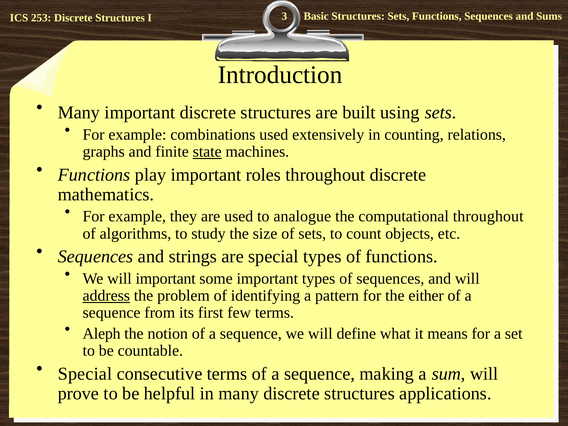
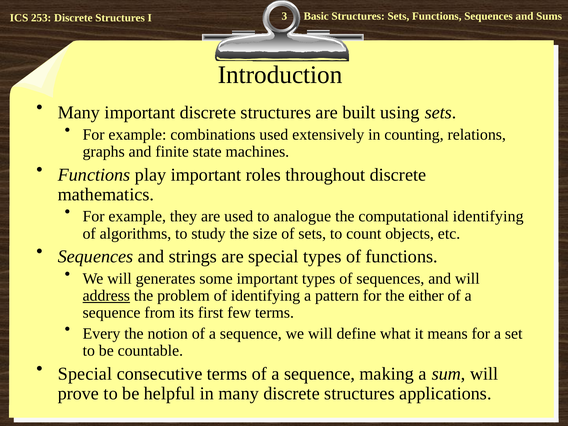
state underline: present -> none (207, 152)
computational throughout: throughout -> identifying (488, 216)
will important: important -> generates (166, 279)
Aleph: Aleph -> Every (102, 334)
